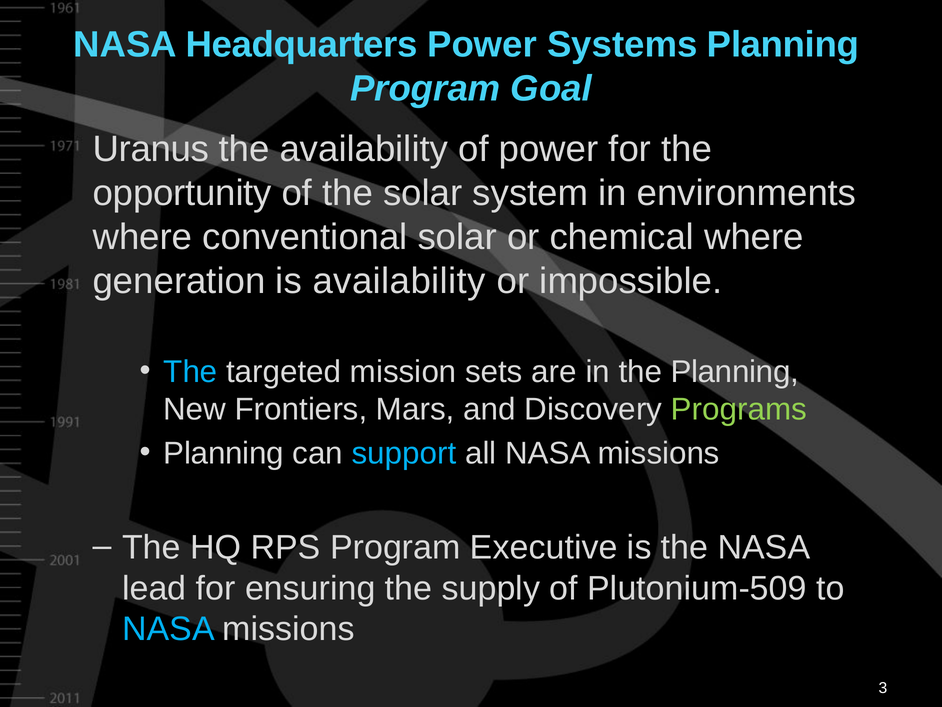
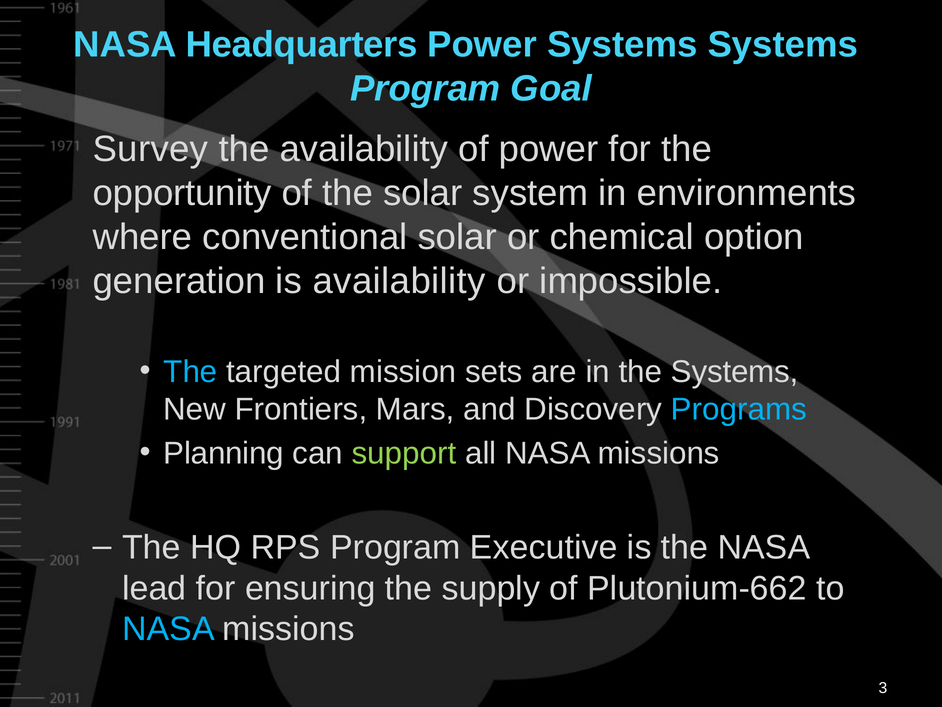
Systems Planning: Planning -> Systems (783, 45)
Uranus: Uranus -> Survey (150, 149)
chemical where: where -> option (754, 237)
the Planning: Planning -> Systems (735, 371)
Programs colour: light green -> light blue (739, 409)
support colour: light blue -> light green (404, 453)
Plutonium-509: Plutonium-509 -> Plutonium-662 (697, 588)
